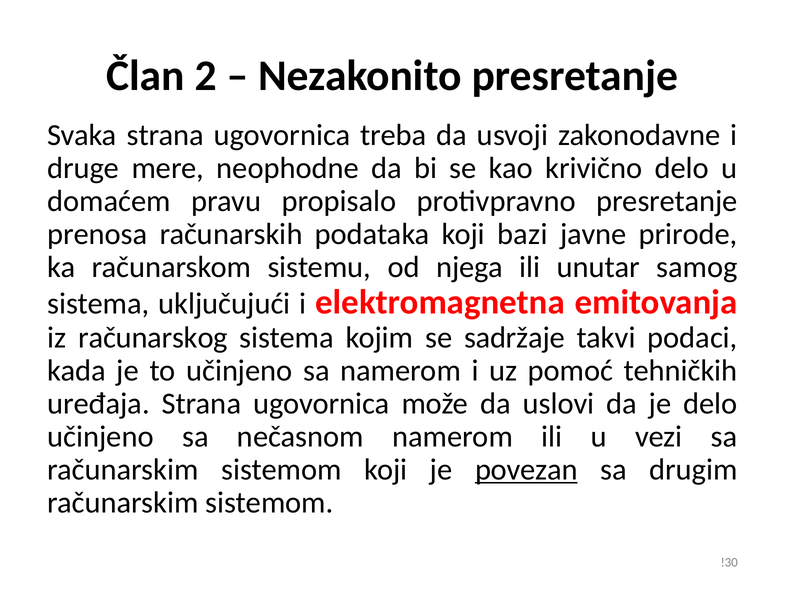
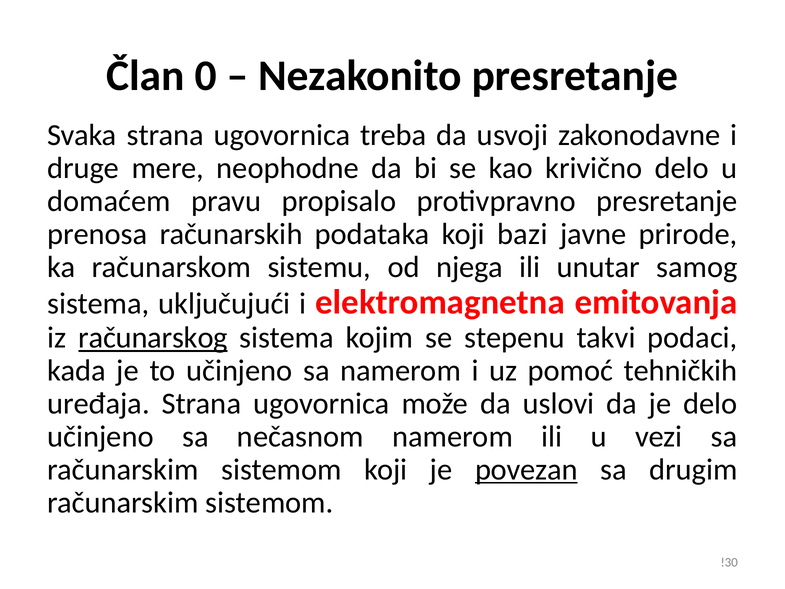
2: 2 -> 0 (206, 76)
računarskog underline: none -> present (153, 338)
sadržaje: sadržaje -> stepenu (514, 338)
